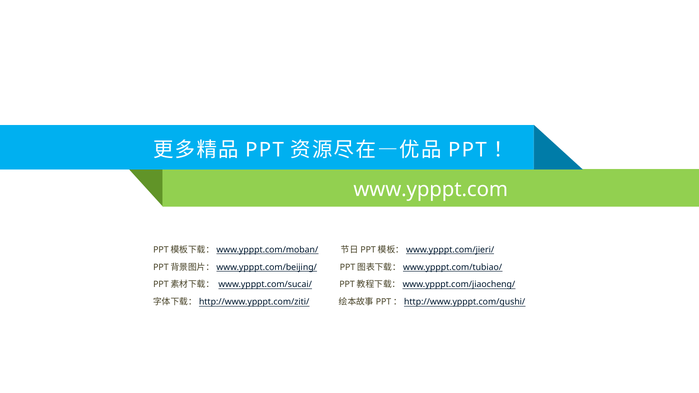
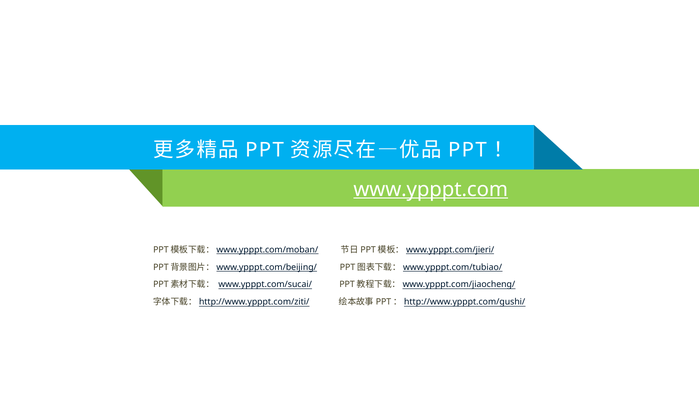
www.ypppt.com underline: none -> present (431, 189)
